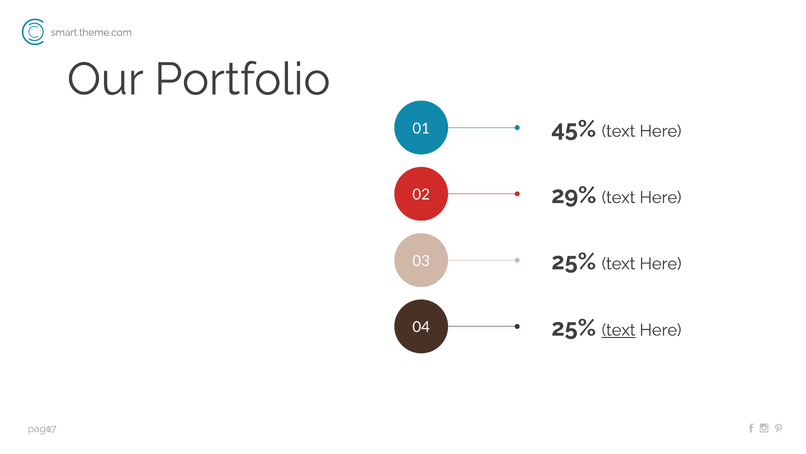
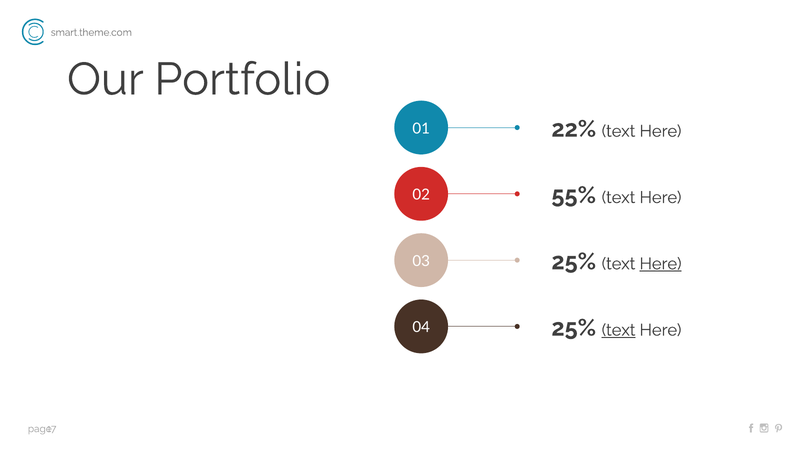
45%: 45% -> 22% (574, 129)
29%: 29% -> 55% (574, 195)
Here underline: none -> present (661, 263)
